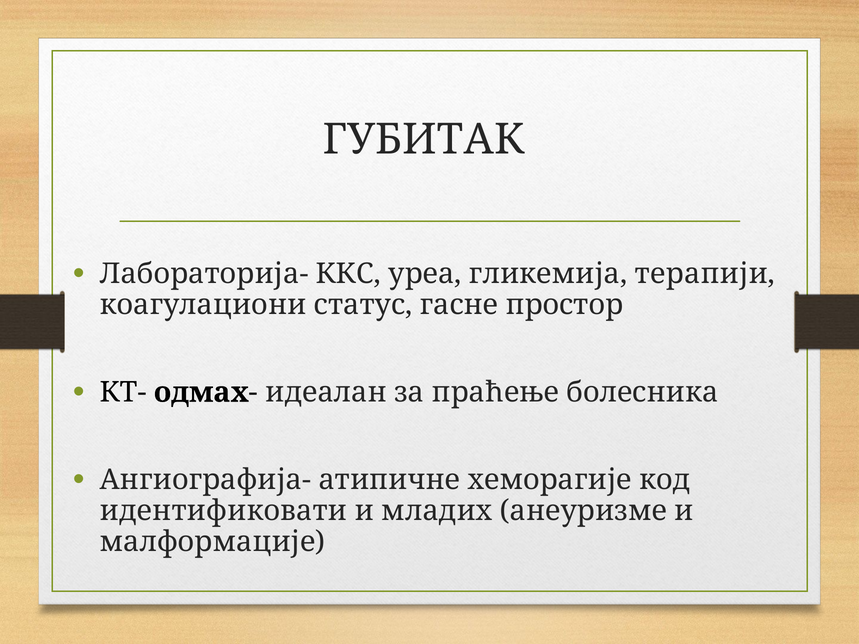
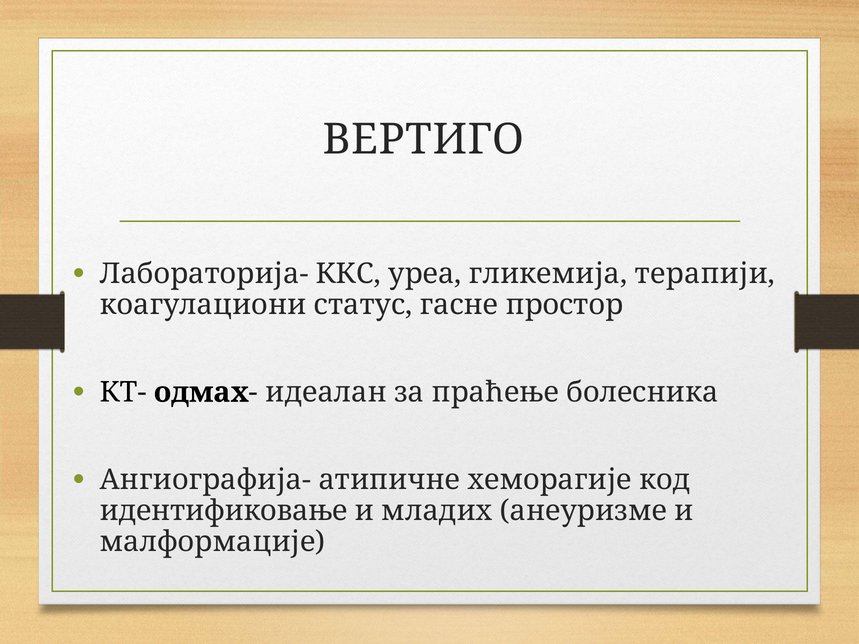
ГУБИТАК: ГУБИТАК -> ВЕРТИГО (423, 140)
идентификовати: идентификовати -> идентификовање (224, 511)
